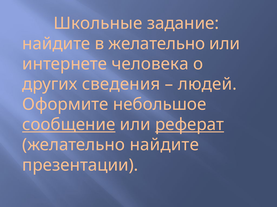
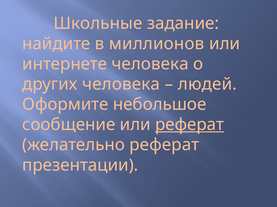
в желательно: желательно -> миллионов (157, 44)
других сведения: сведения -> человека (121, 84)
сообщение underline: present -> none (69, 125)
желательно найдите: найдите -> реферат (164, 145)
